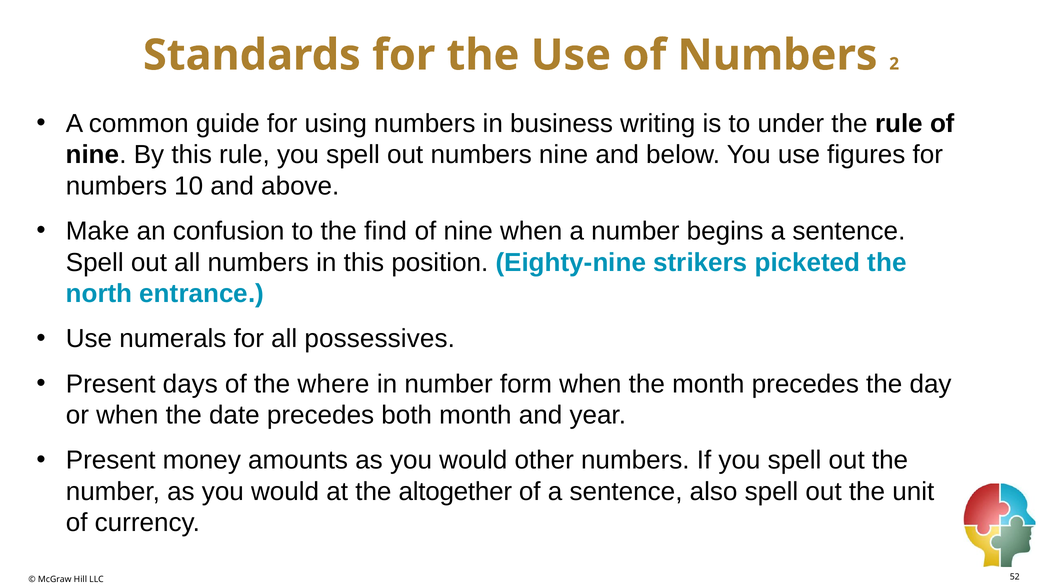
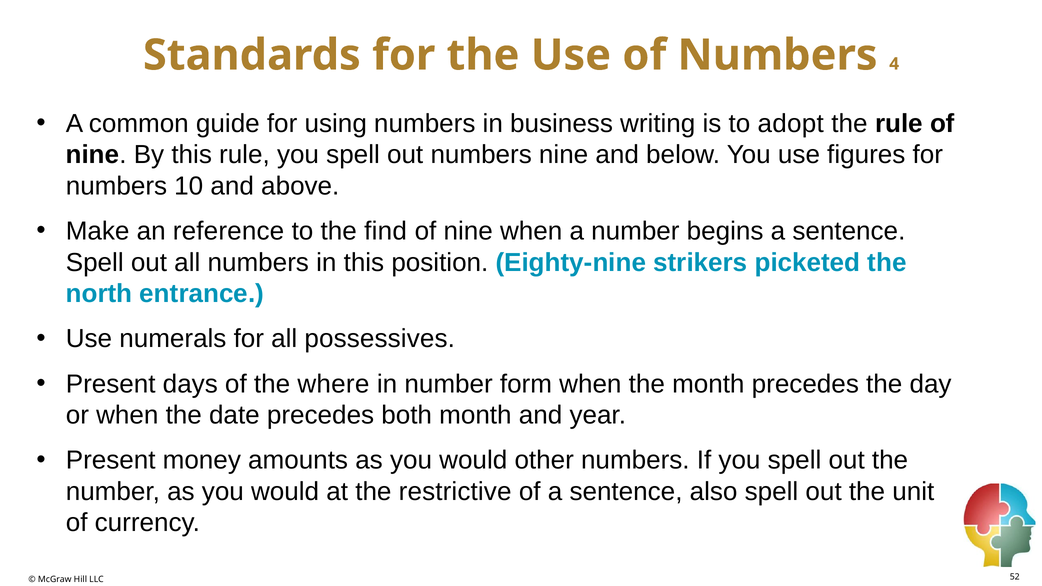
2: 2 -> 4 (894, 64)
under: under -> adopt (791, 124)
confusion: confusion -> reference (229, 231)
altogether: altogether -> restrictive (455, 492)
